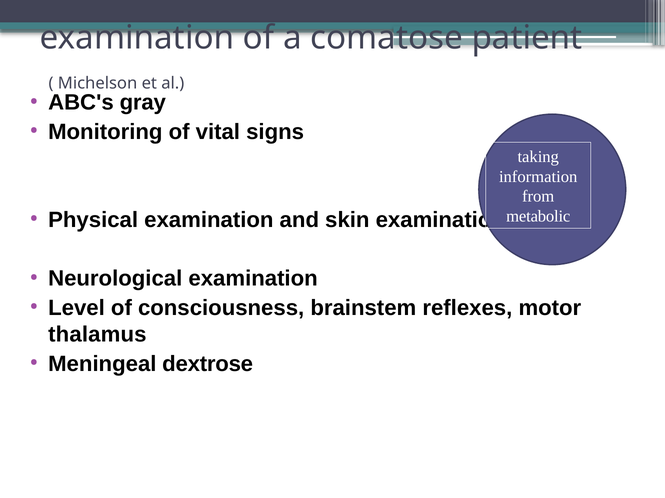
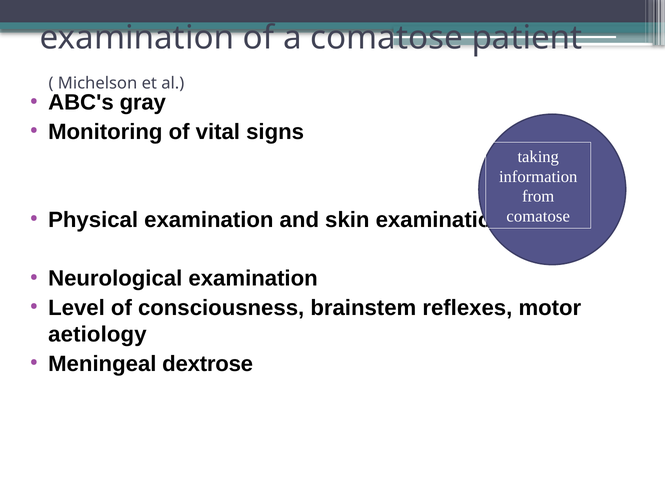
metabolic: metabolic -> comatose (538, 217)
thalamus: thalamus -> aetiology (97, 335)
